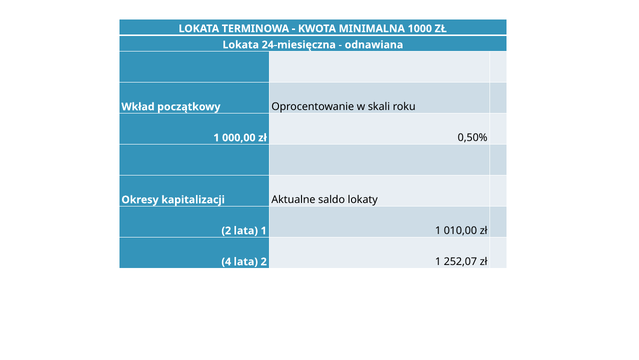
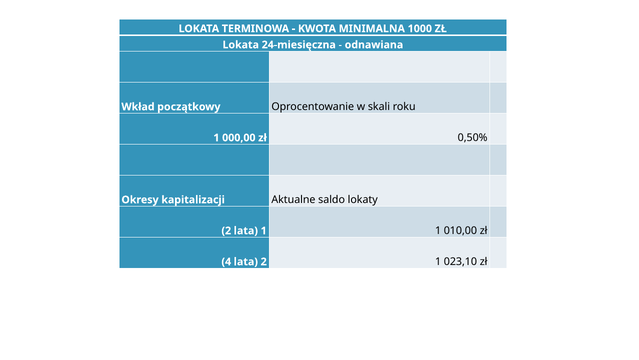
252,07: 252,07 -> 023,10 (460, 261)
